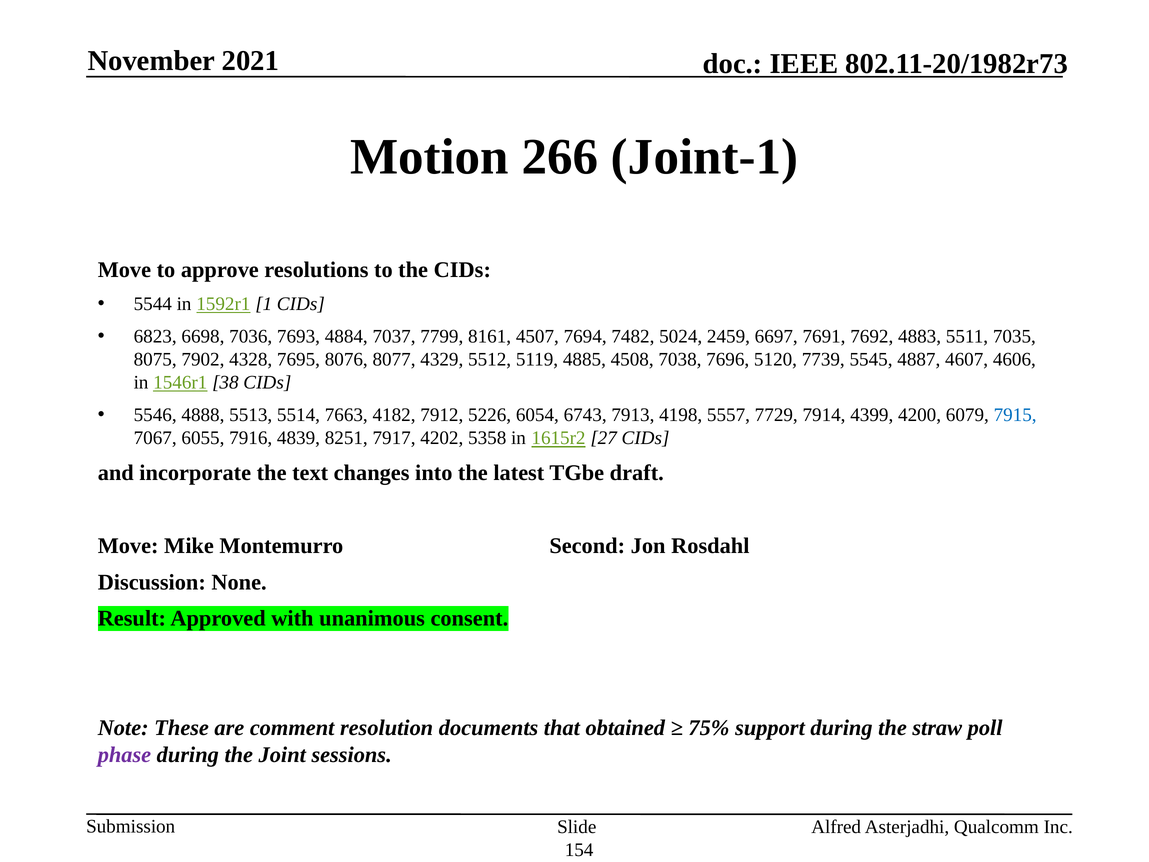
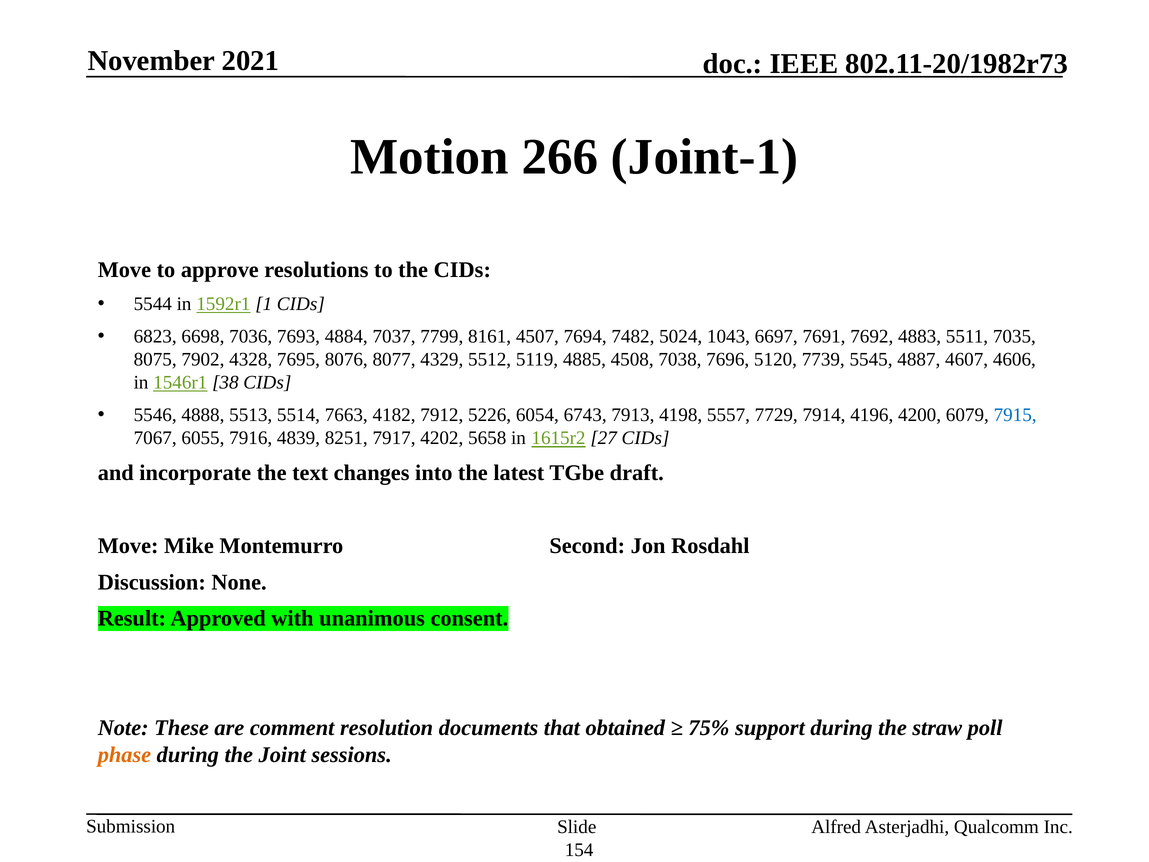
2459: 2459 -> 1043 (728, 337)
4399: 4399 -> 4196 (872, 415)
5358: 5358 -> 5658 (487, 438)
phase colour: purple -> orange (124, 754)
